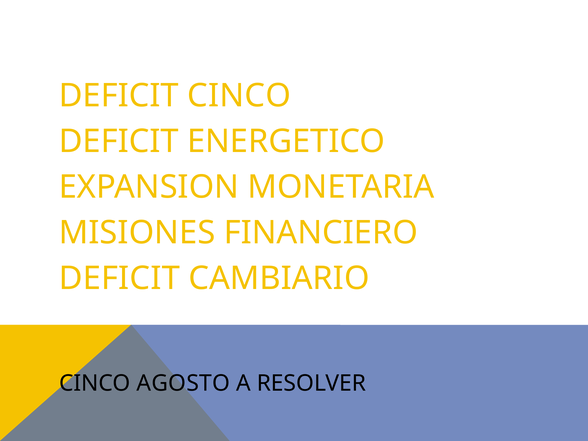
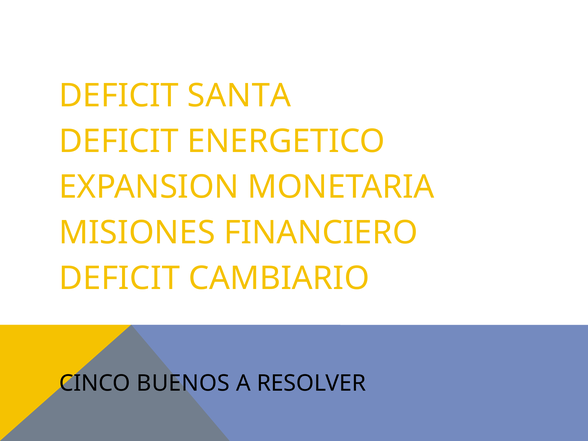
DEFICIT CINCO: CINCO -> SANTA (239, 96)
AGOSTO: AGOSTO -> BUENOS (183, 383)
